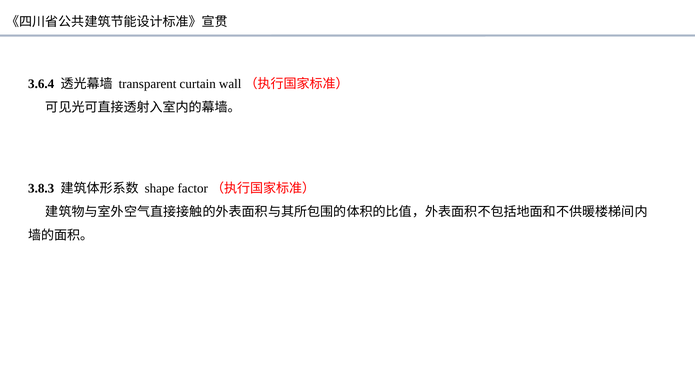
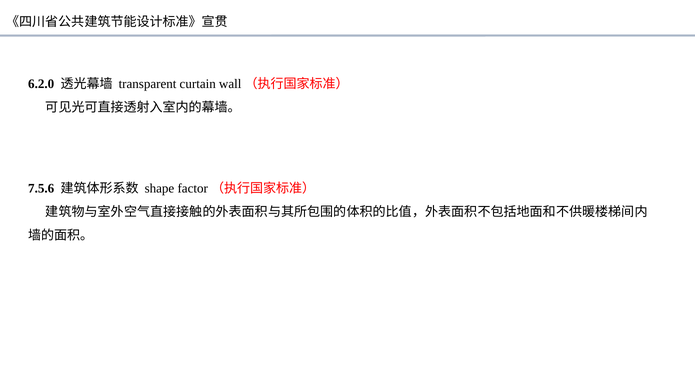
3.6.4: 3.6.4 -> 6.2.0 (41, 84)
3.8.3: 3.8.3 -> 7.5.6 (41, 189)
